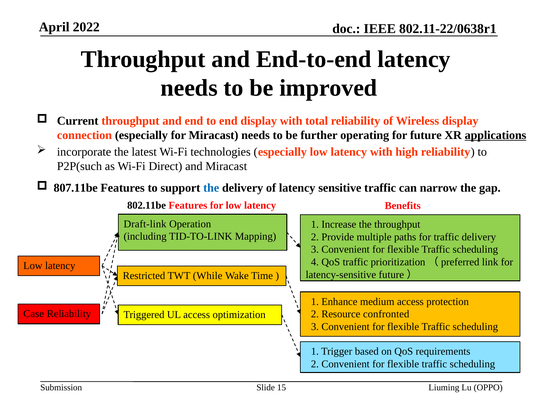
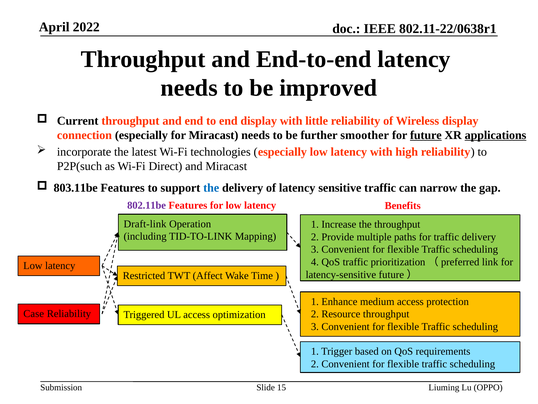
total: total -> little (317, 121)
operating: operating -> smoother (365, 135)
future underline: none -> present (426, 135)
807.11be: 807.11be -> 803.11be (76, 188)
802.11be colour: black -> purple (147, 205)
While: While -> Affect (208, 275)
Resource confronted: confronted -> throughput (386, 314)
